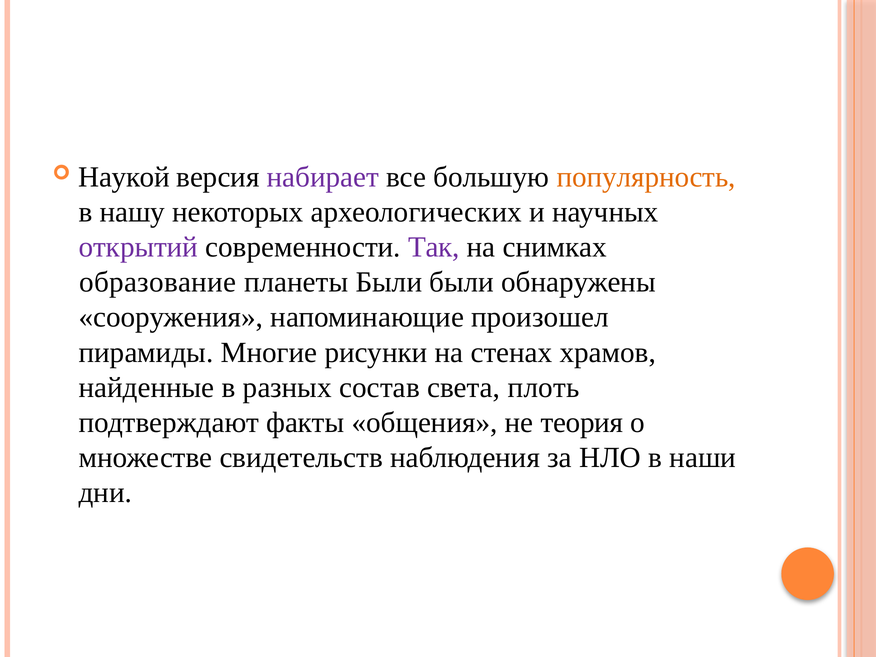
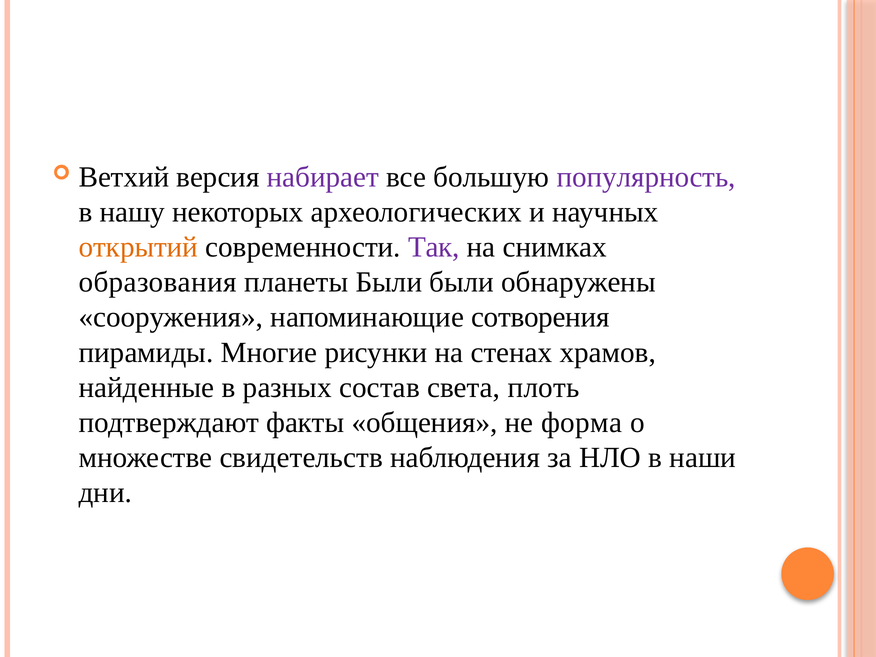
Наукой: Наукой -> Ветхий (124, 177)
популярность colour: orange -> purple (646, 177)
открытий colour: purple -> orange (138, 247)
образование: образование -> образования (158, 282)
произошел: произошел -> сотворения (540, 317)
теория: теория -> форма (582, 422)
